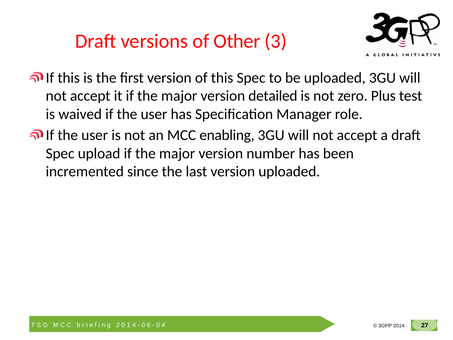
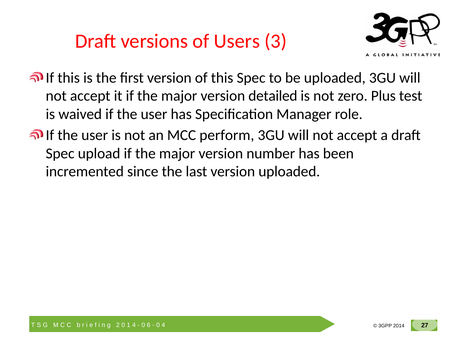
Other: Other -> Users (237, 41)
enabling: enabling -> perform (227, 135)
